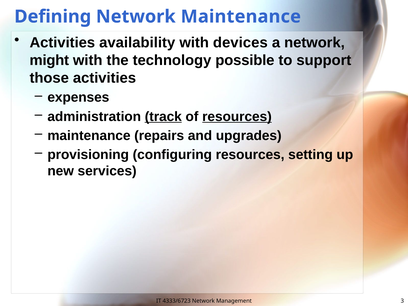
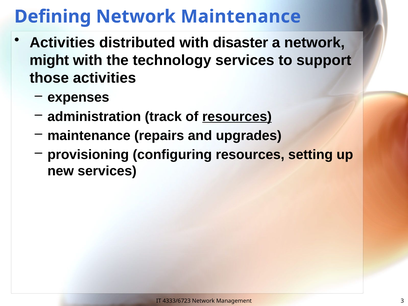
availability: availability -> distributed (137, 43)
devices: devices -> disaster (240, 43)
technology possible: possible -> services (245, 60)
track underline: present -> none (163, 117)
